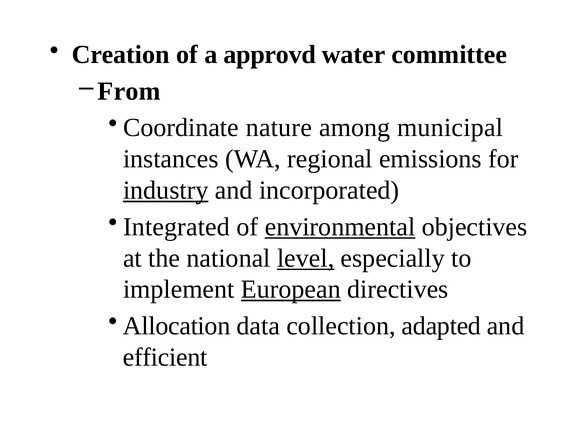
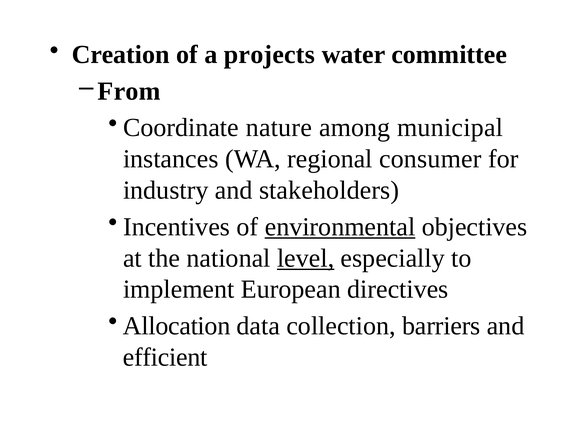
approvd: approvd -> projects (269, 55)
emissions: emissions -> consumer (430, 159)
industry underline: present -> none (166, 190)
incorporated: incorporated -> stakeholders (329, 190)
Integrated: Integrated -> Incentives (177, 227)
European underline: present -> none (291, 289)
adapted: adapted -> barriers (441, 326)
